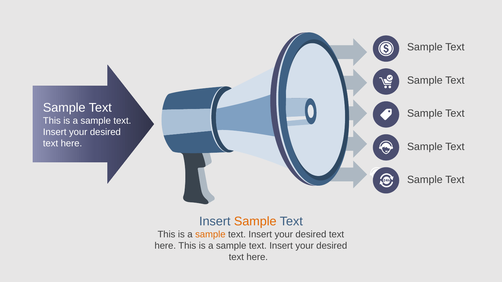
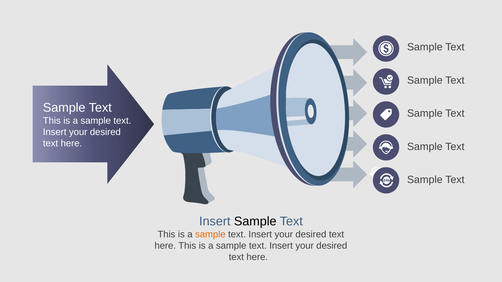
Sample colour: orange -> black (255, 222)
